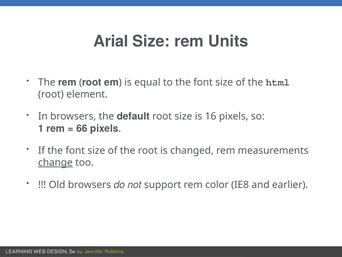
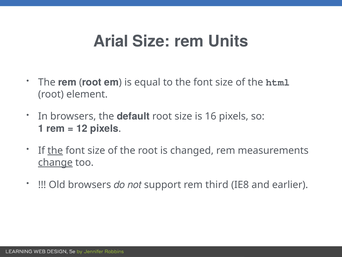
66: 66 -> 12 (82, 128)
the underline: none -> present (55, 150)
color: color -> third (217, 184)
